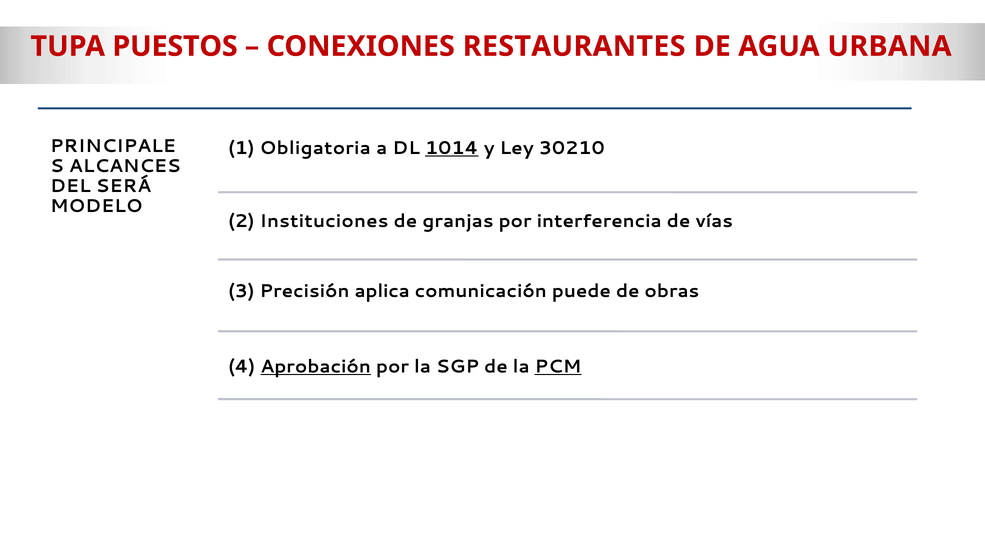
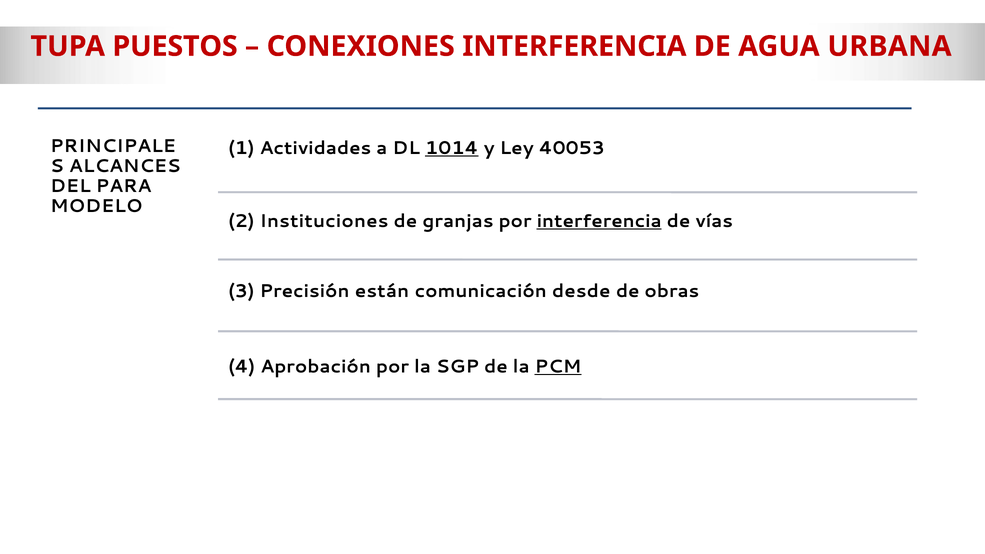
CONEXIONES RESTAURANTES: RESTAURANTES -> INTERFERENCIA (574, 46)
Obligatoria: Obligatoria -> Actividades (315, 148)
30210: 30210 -> 40053 (572, 148)
SERÁ: SERÁ -> PARA (124, 186)
interferencia underline: none -> present (599, 221)
aplica: aplica -> están (382, 291)
puede: puede -> desde (581, 291)
Aprobación underline: present -> none (316, 367)
